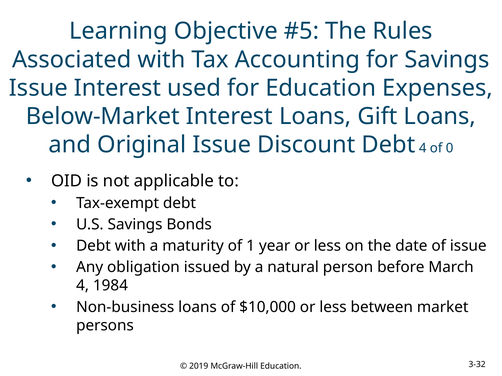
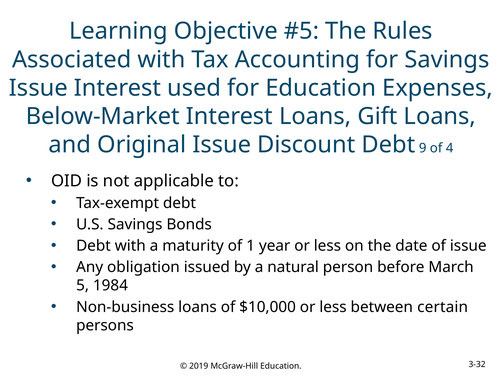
Debt 4: 4 -> 9 (423, 148)
0: 0 -> 4 (450, 148)
4: 4 -> 5 (83, 286)
market: market -> certain (443, 307)
